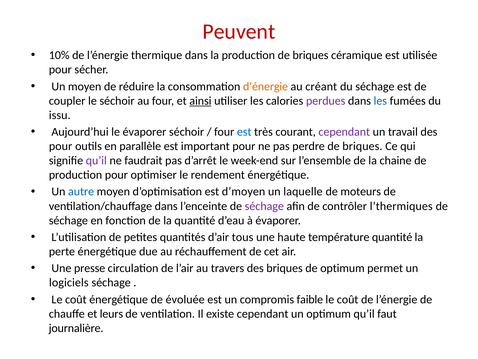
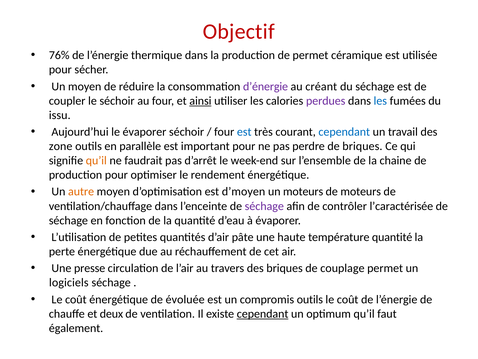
Peuvent: Peuvent -> Objectif (239, 31)
10%: 10% -> 76% (59, 55)
production de briques: briques -> permet (310, 55)
d’énergie colour: orange -> purple (266, 86)
cependant colour: purple -> blue (344, 132)
pour: pour -> zone (61, 146)
qu’il colour: purple -> orange (96, 160)
autre colour: blue -> orange (81, 191)
un laquelle: laquelle -> moteurs (303, 191)
l’thermiques: l’thermiques -> l’caractérisée (401, 206)
tous: tous -> pâte (243, 237)
de optimum: optimum -> couplage (342, 268)
compromis faible: faible -> outils (310, 299)
leurs: leurs -> deux (111, 313)
cependant underline: none -> present (263, 313)
journalière: journalière -> également (76, 328)
